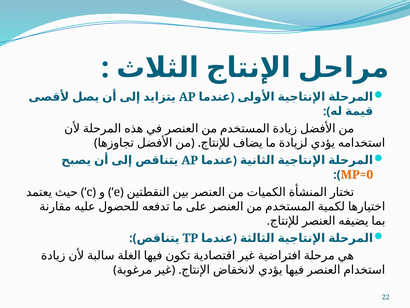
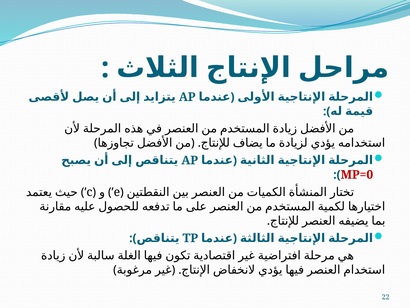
MP=0 colour: orange -> red (357, 174)
